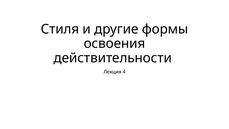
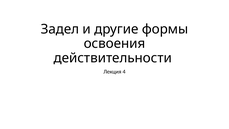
Стиля: Стиля -> Задел (60, 29)
